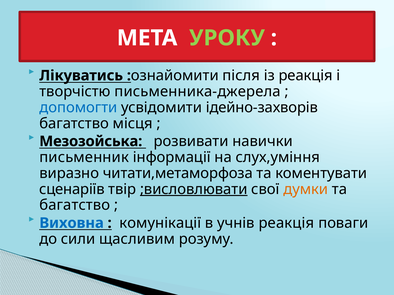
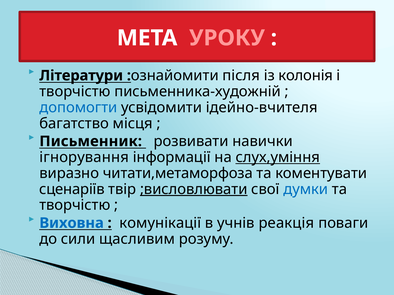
УРОКУ colour: light green -> pink (227, 38)
Лікуватись: Лікуватись -> Літератури (81, 76)
із реакція: реакція -> колонія (306, 76)
письменника-джерела: письменника-джерела -> письменника-художній (198, 92)
ідейно-захворів: ідейно-захворів -> ідейно-вчителя (262, 108)
Мезозойська: Мезозойська -> Письменник (91, 142)
письменник: письменник -> ігнорування (84, 158)
слух,уміння underline: none -> present (278, 158)
думки colour: orange -> blue (306, 189)
багатство: багатство -> творчістю (75, 205)
